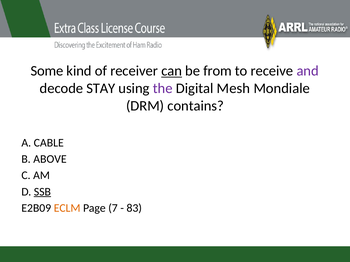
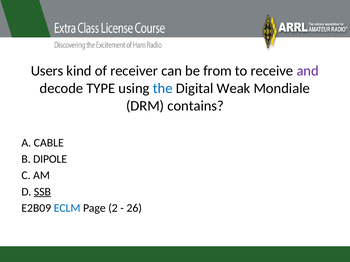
Some: Some -> Users (47, 71)
can underline: present -> none (172, 71)
STAY: STAY -> TYPE (101, 88)
the colour: purple -> blue (163, 88)
Mesh: Mesh -> Weak (234, 88)
ABOVE: ABOVE -> DIPOLE (50, 159)
ECLM colour: orange -> blue (67, 208)
7: 7 -> 2 (113, 208)
83: 83 -> 26 (134, 208)
